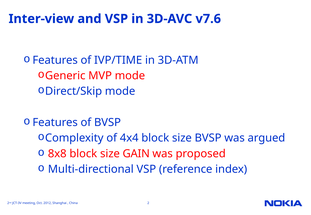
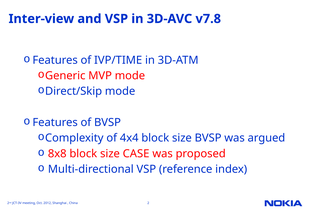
v7.6: v7.6 -> v7.8 (208, 19)
GAIN: GAIN -> CASE (136, 154)
